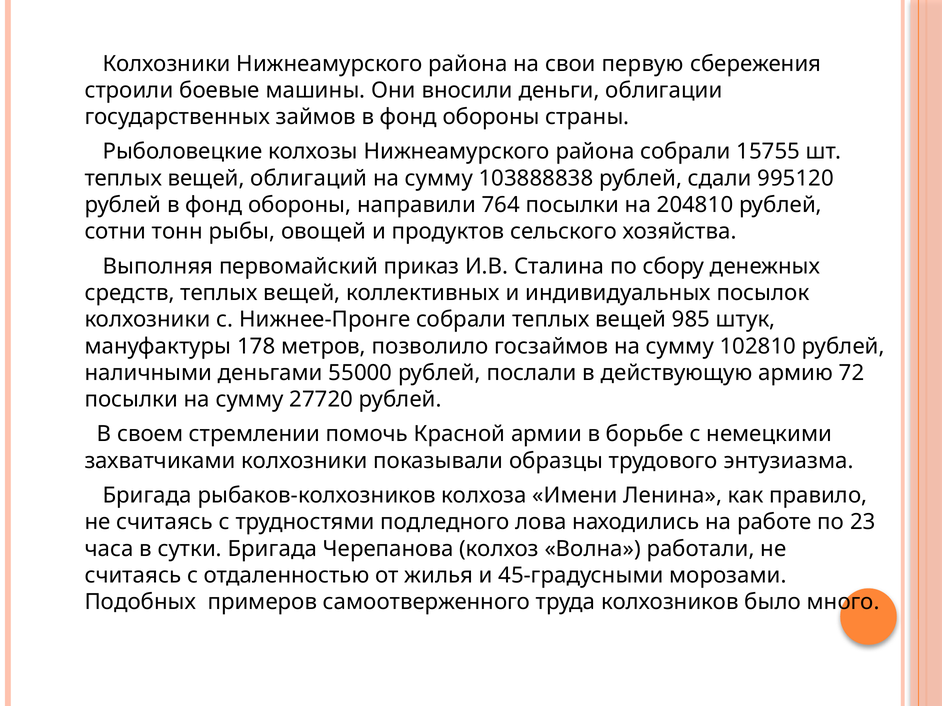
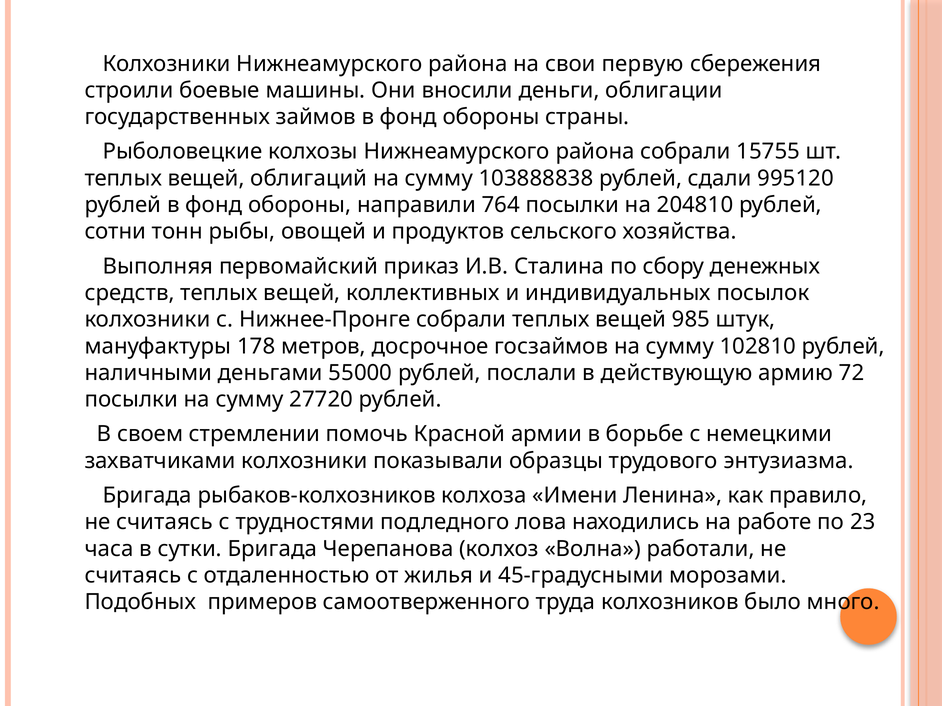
позволило: позволило -> досрочное (430, 346)
